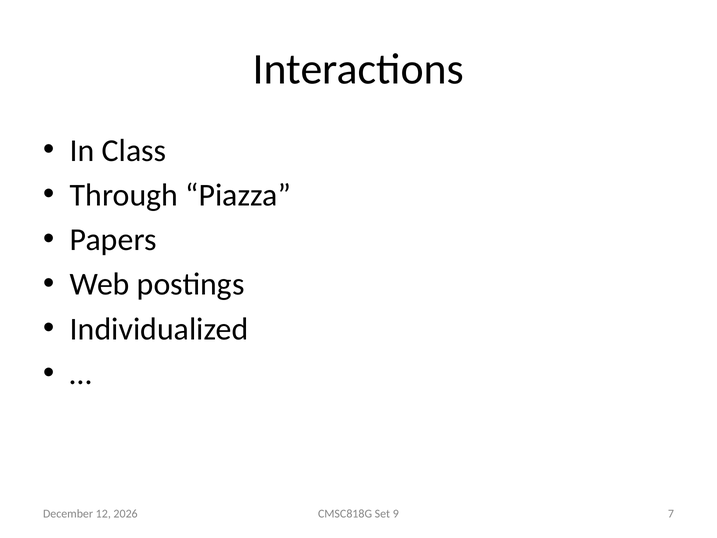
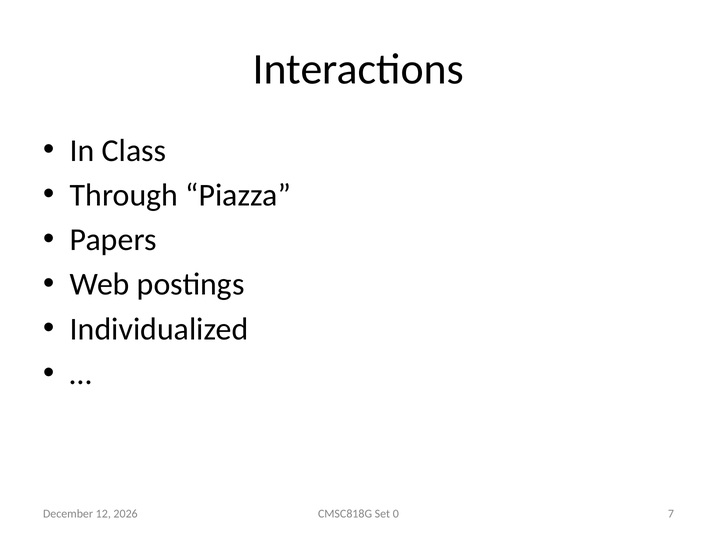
9: 9 -> 0 (396, 513)
